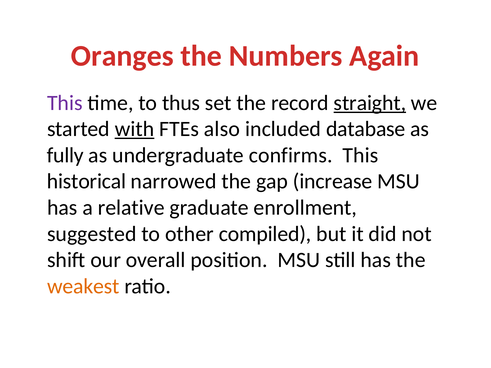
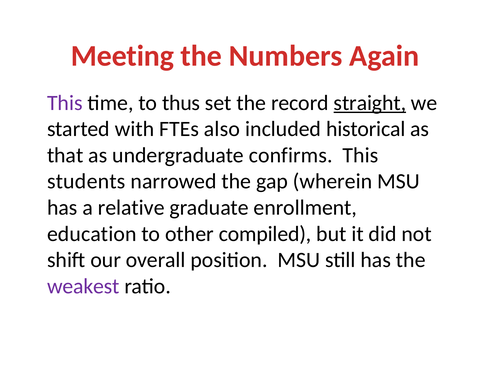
Oranges: Oranges -> Meeting (122, 56)
with underline: present -> none (134, 129)
database: database -> historical (366, 129)
fully: fully -> that (65, 155)
historical: historical -> students (86, 182)
increase: increase -> wherein (333, 182)
suggested: suggested -> education (92, 234)
weakest colour: orange -> purple (83, 286)
